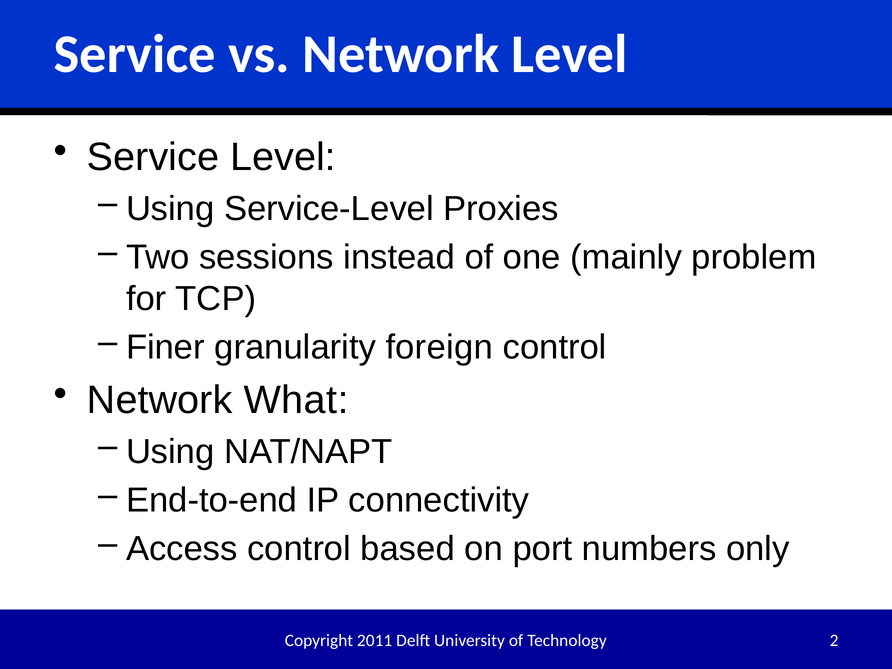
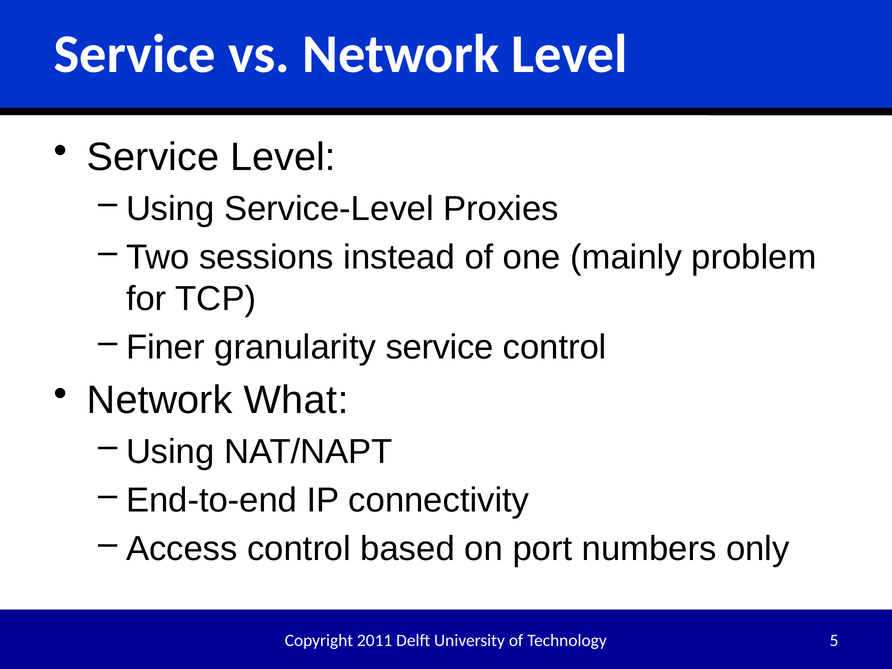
granularity foreign: foreign -> service (440, 347)
2: 2 -> 5 (834, 640)
